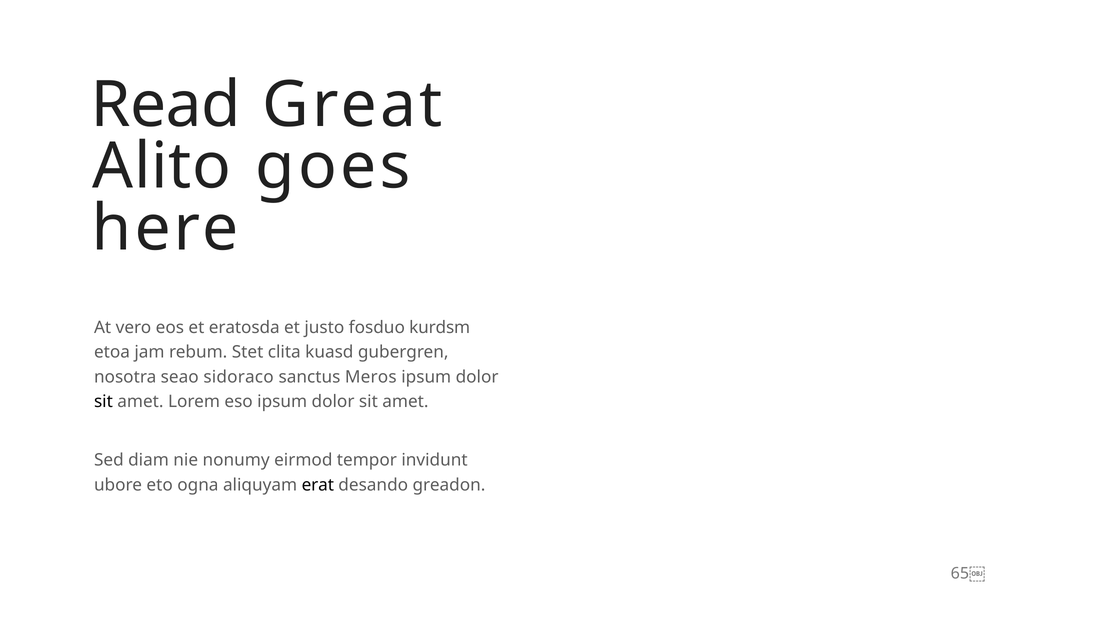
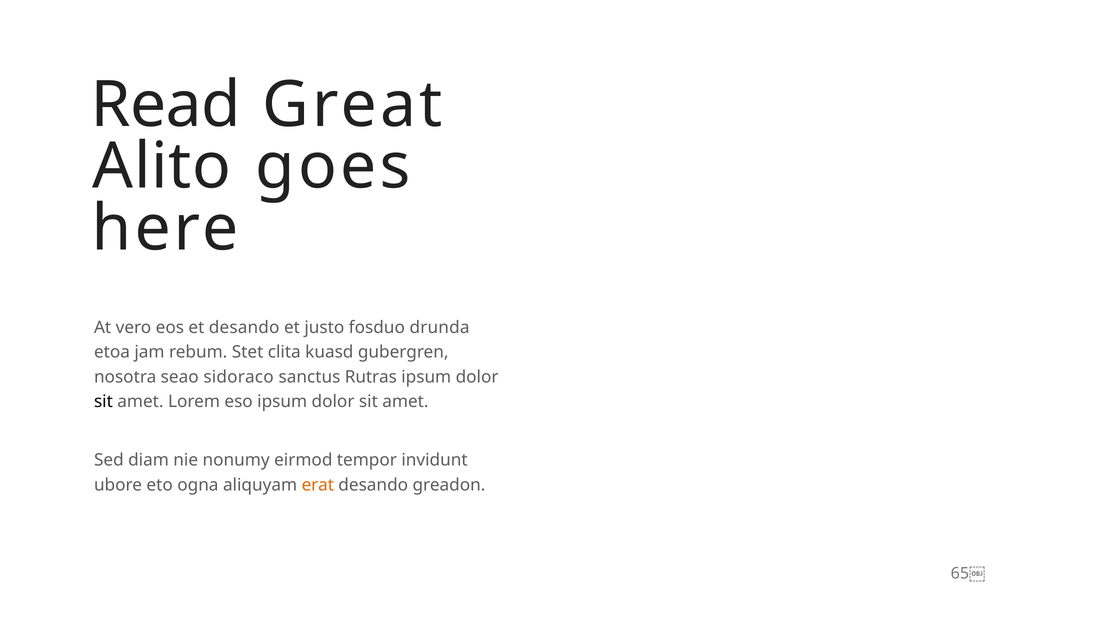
et eratosda: eratosda -> desando (244, 328)
kurdsm: kurdsm -> drunda (440, 328)
Meros: Meros -> Rutras (371, 377)
erat colour: black -> orange (318, 485)
